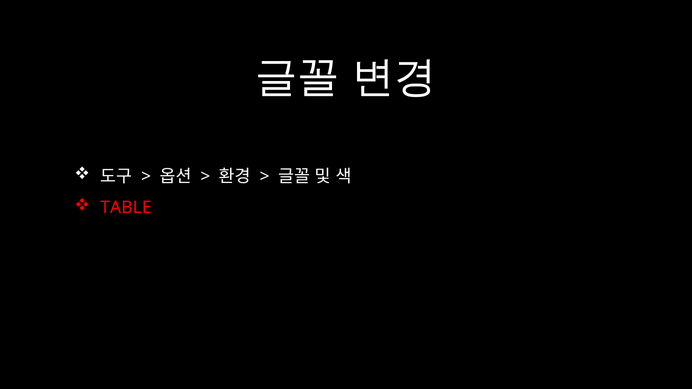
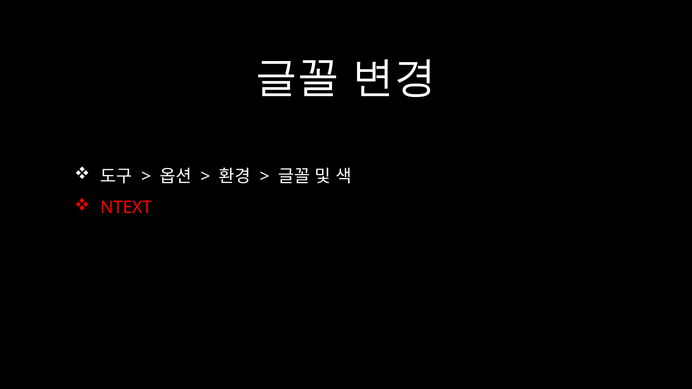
TABLE: TABLE -> NTEXT (126, 208)
